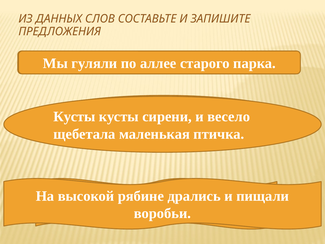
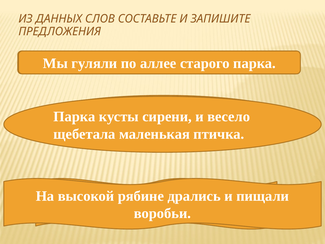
Кусты: Кусты -> Парка (74, 117)
